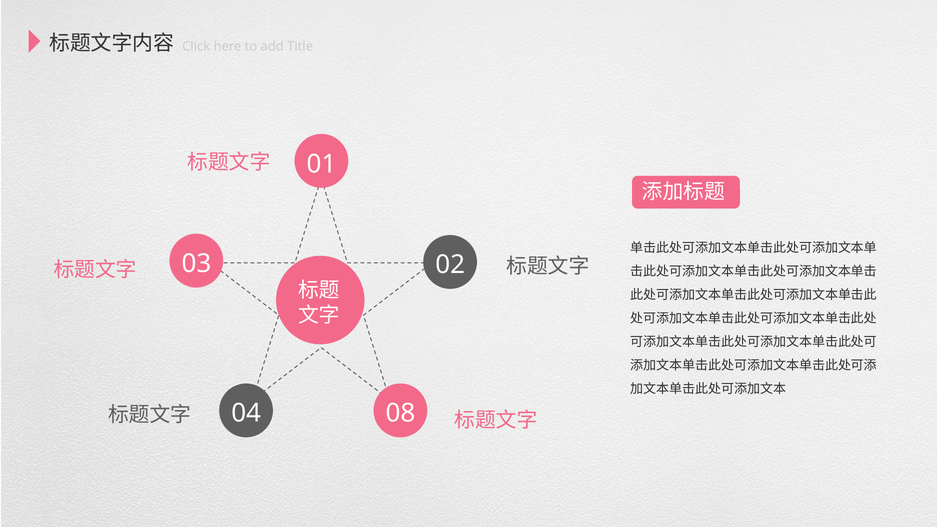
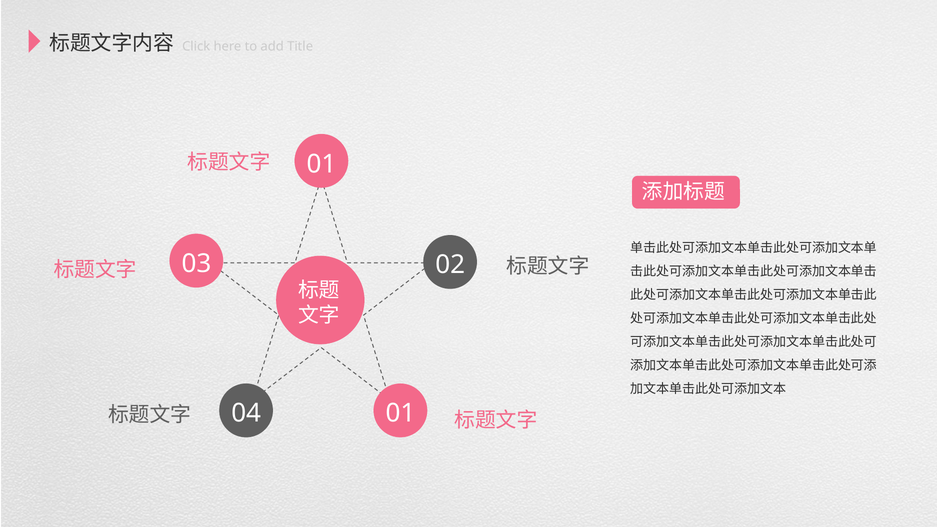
04 08: 08 -> 01 (400, 413)
